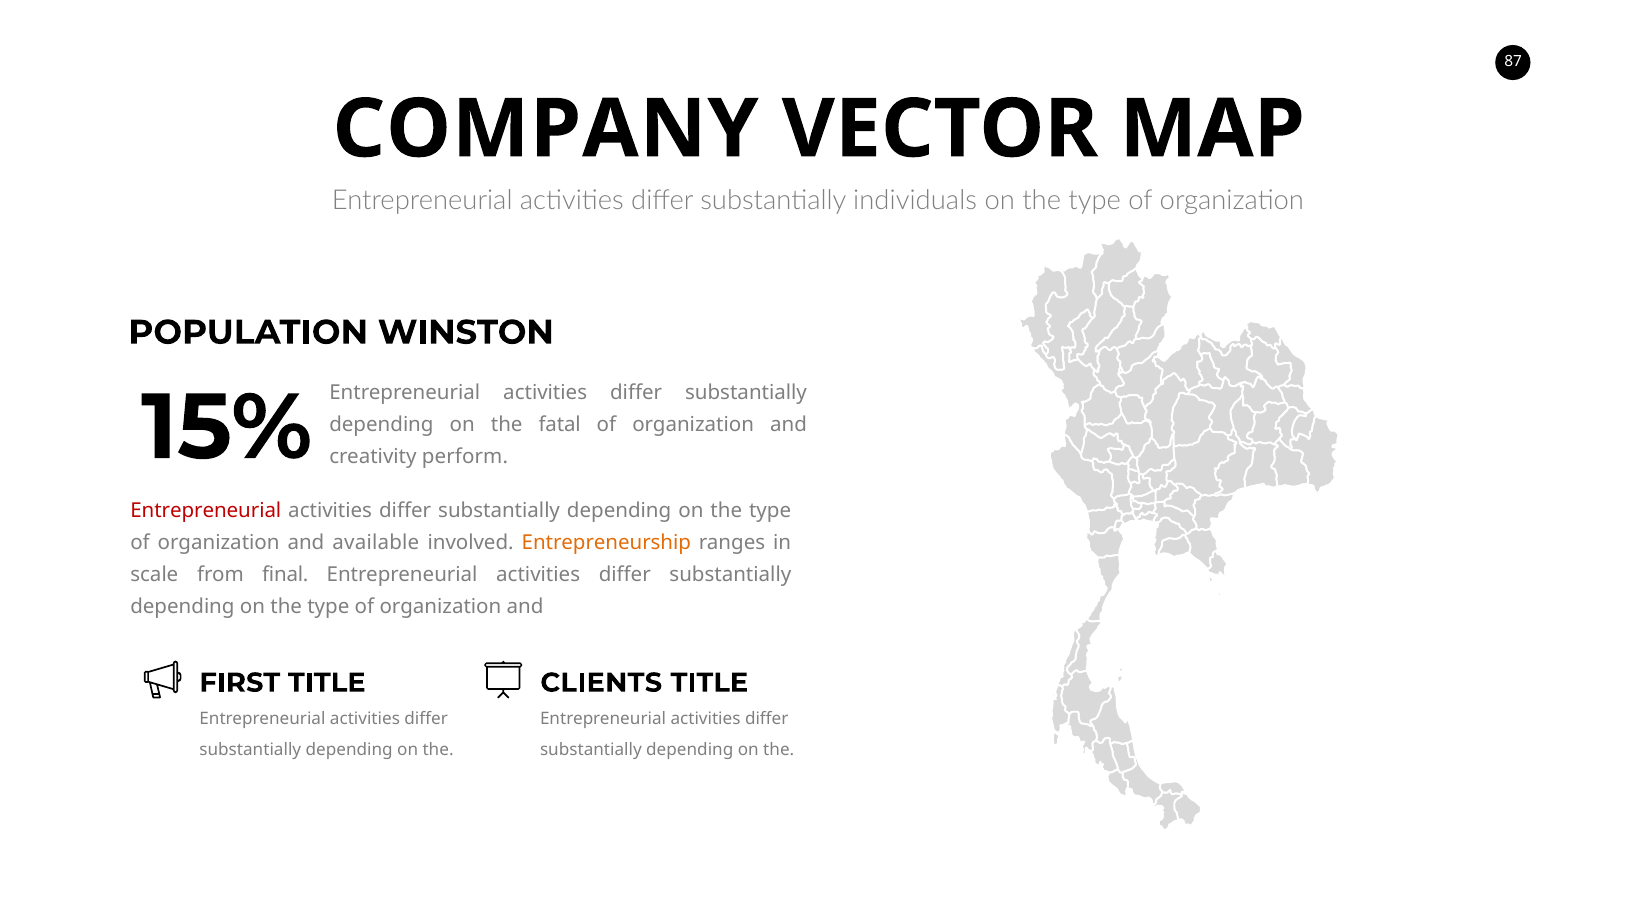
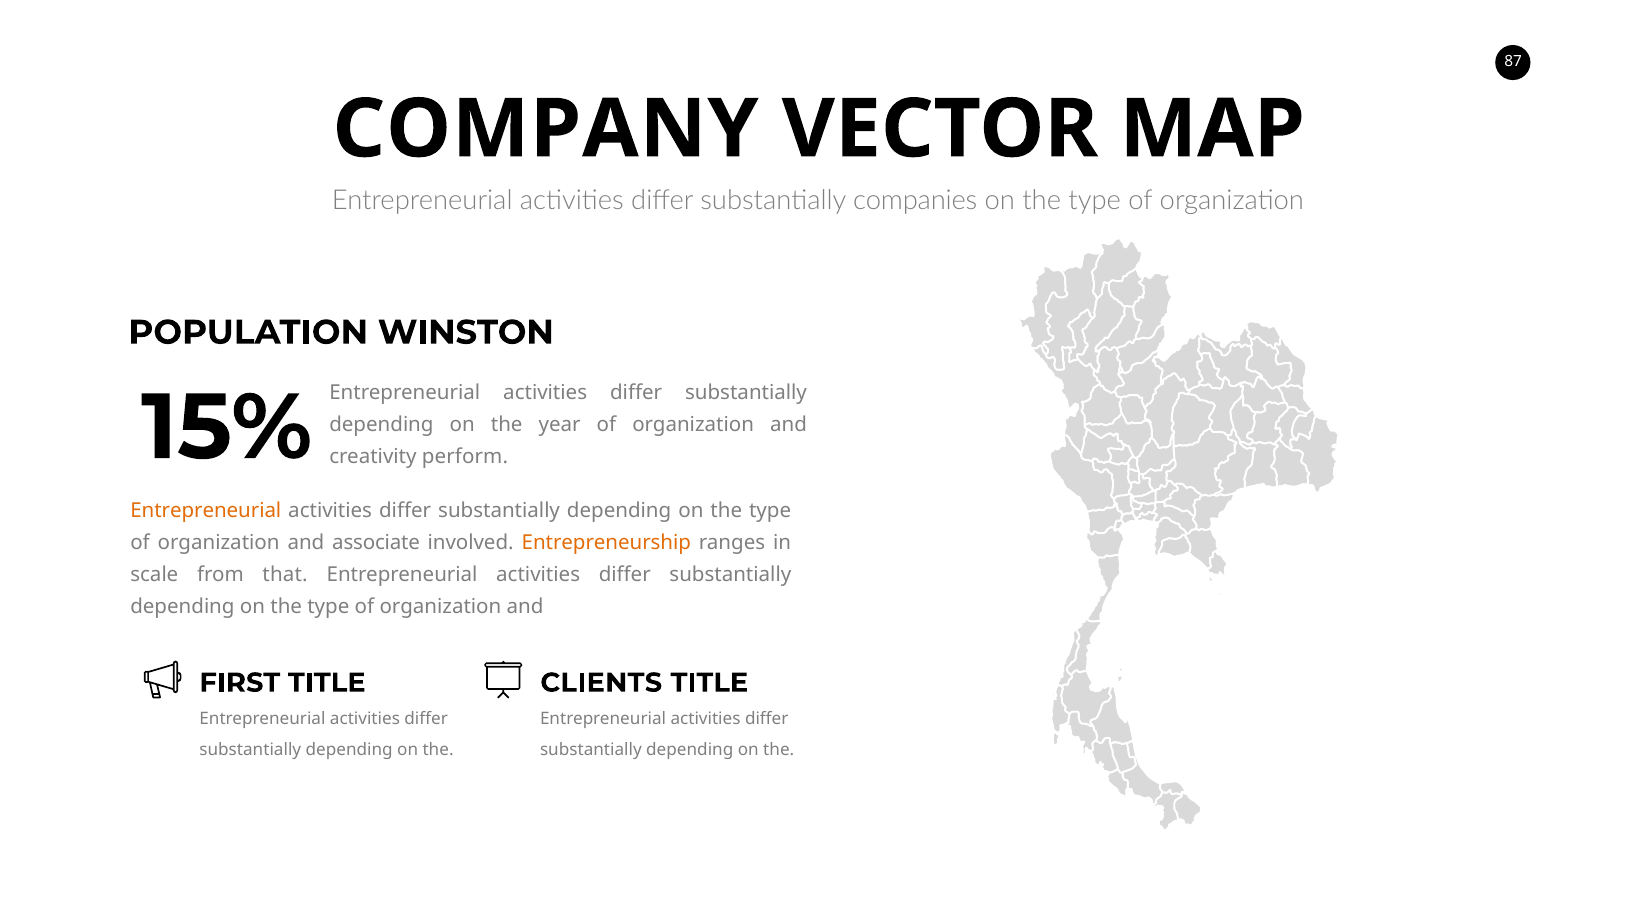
individuals: individuals -> companies (915, 200)
fatal: fatal -> year (560, 425)
Entrepreneurial colour: red -> orange (206, 511)
available: available -> associate (376, 543)
final: final -> that (285, 575)
